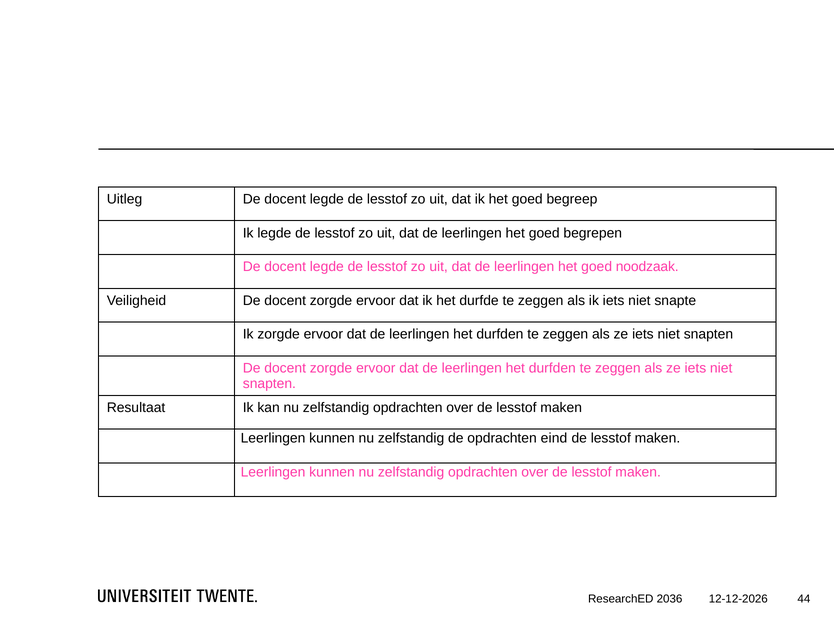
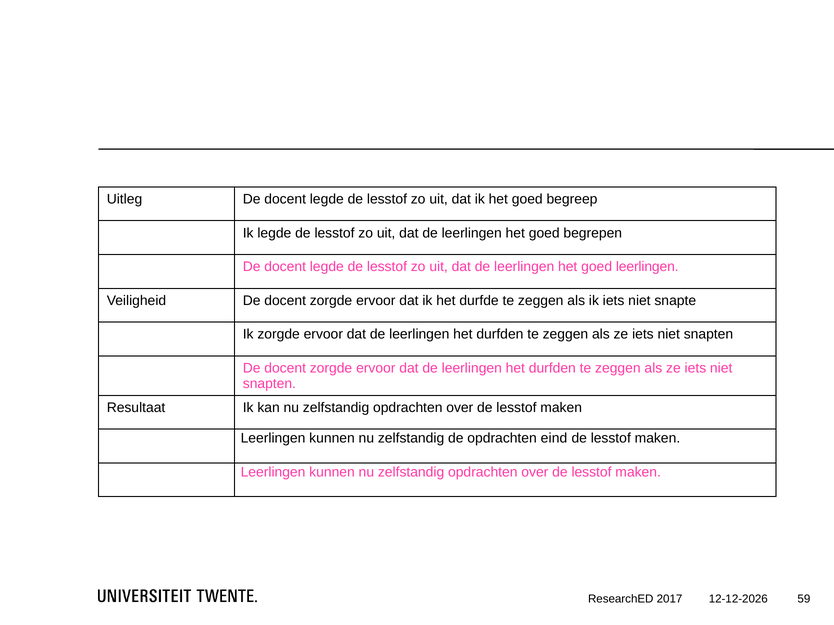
goed noodzaak: noodzaak -> leerlingen (647, 267)
2036: 2036 -> 2017 (670, 599)
44: 44 -> 59 (804, 599)
